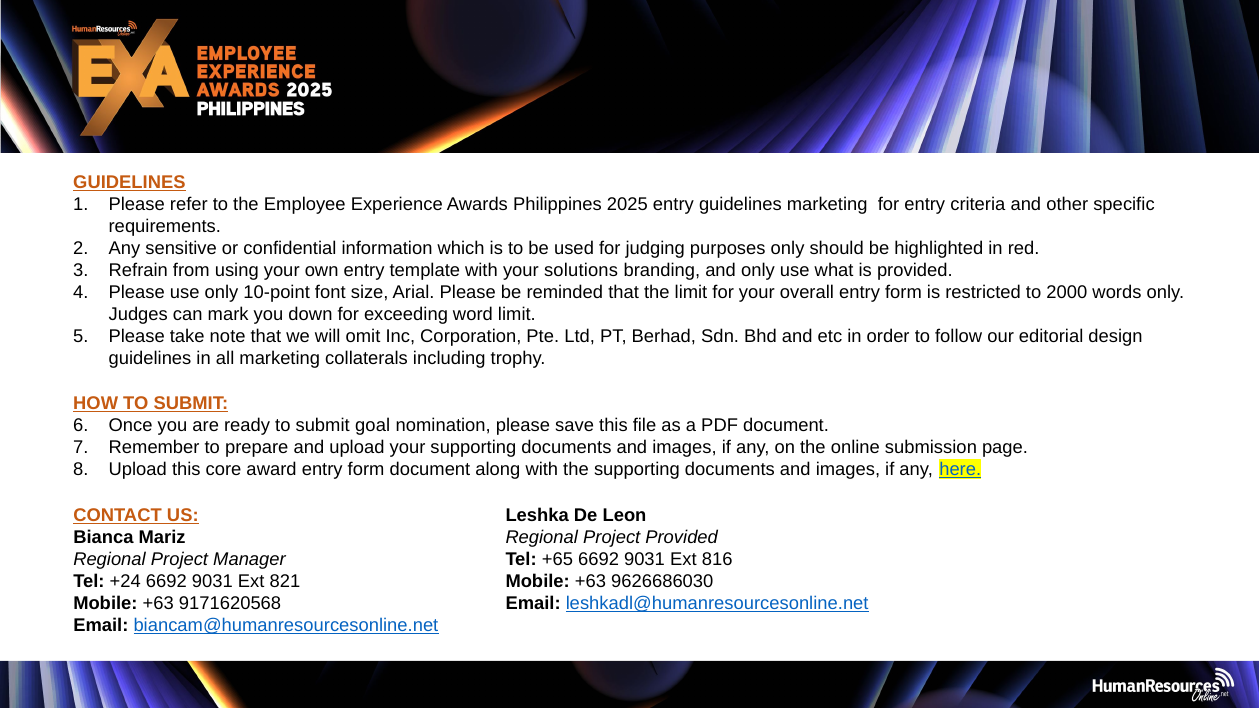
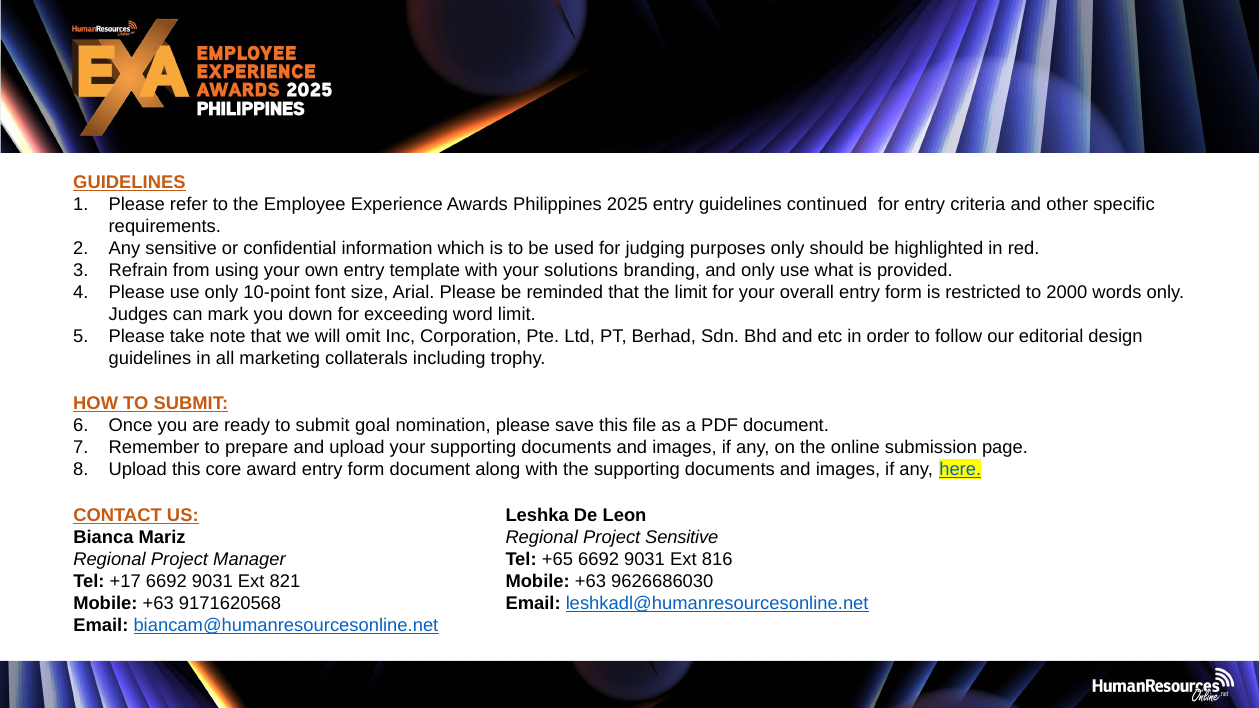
guidelines marketing: marketing -> continued (827, 205)
Project Provided: Provided -> Sensitive (682, 538)
+24: +24 -> +17 (125, 582)
